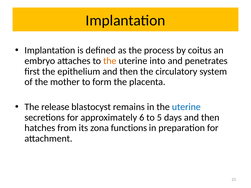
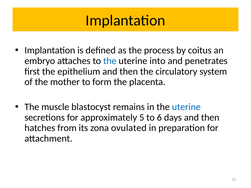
the colour: orange -> blue (110, 61)
release: release -> muscle (55, 107)
6: 6 -> 5 (142, 118)
5: 5 -> 6 (159, 118)
functions: functions -> ovulated (129, 128)
